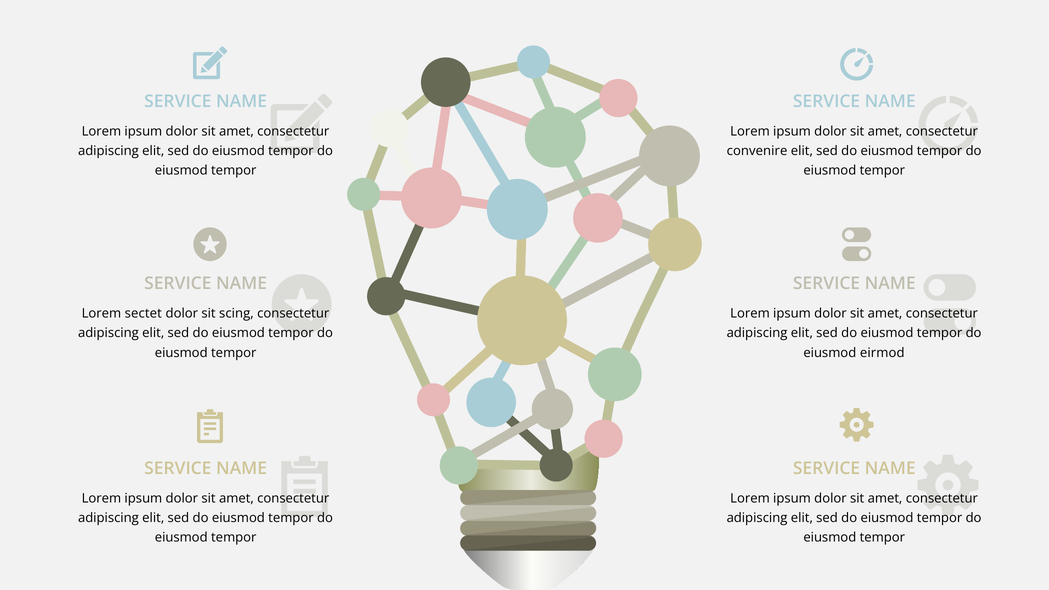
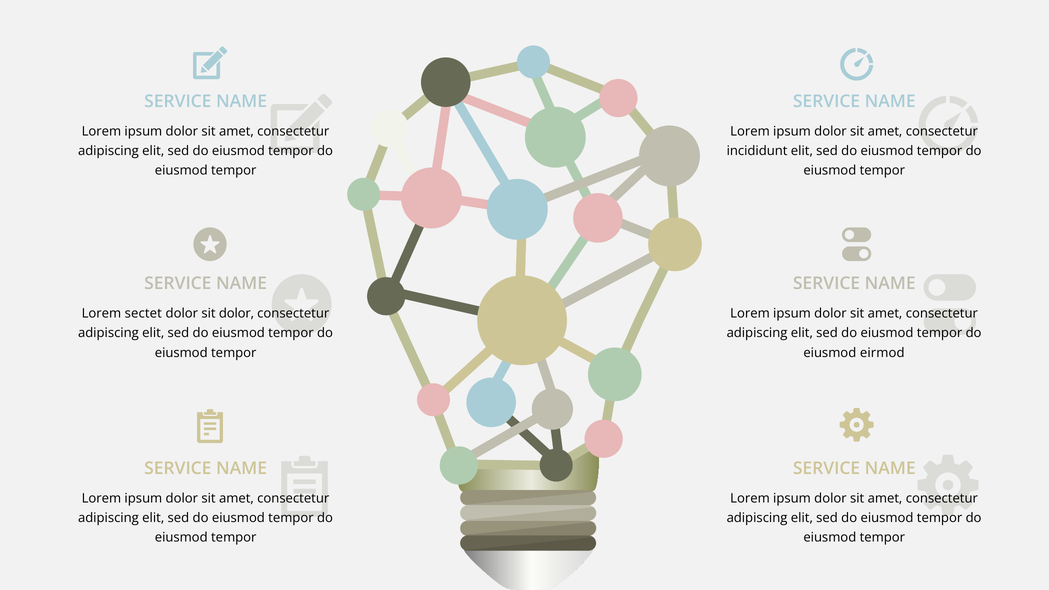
convenire: convenire -> incididunt (757, 151)
sit scing: scing -> dolor (236, 313)
